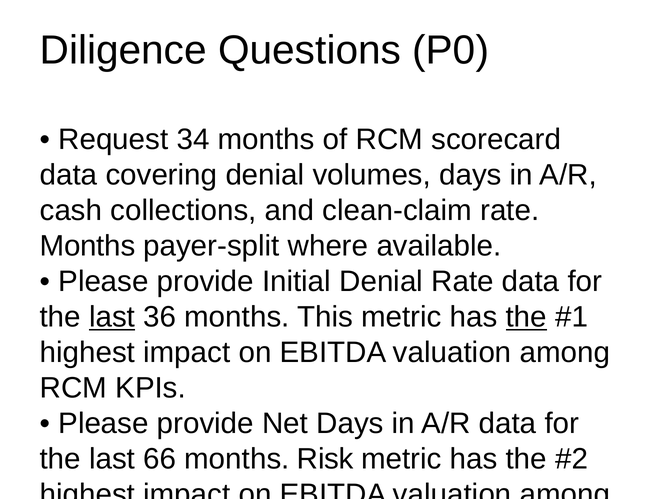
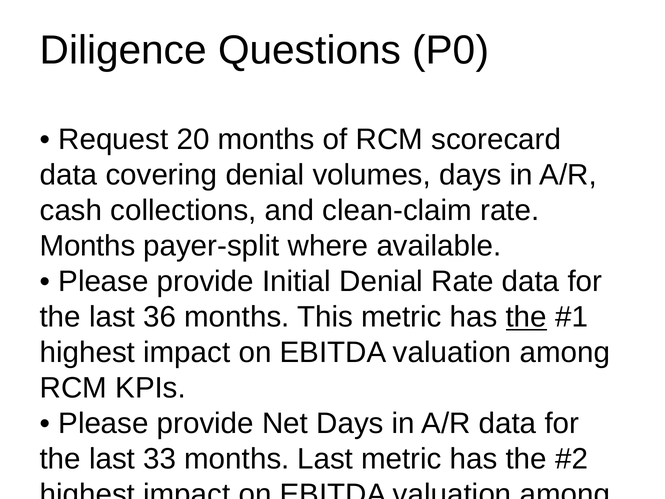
34: 34 -> 20 (193, 139)
last underline: present -> none (112, 317)
66: 66 -> 33 (160, 459)
months Risk: Risk -> Last (325, 459)
